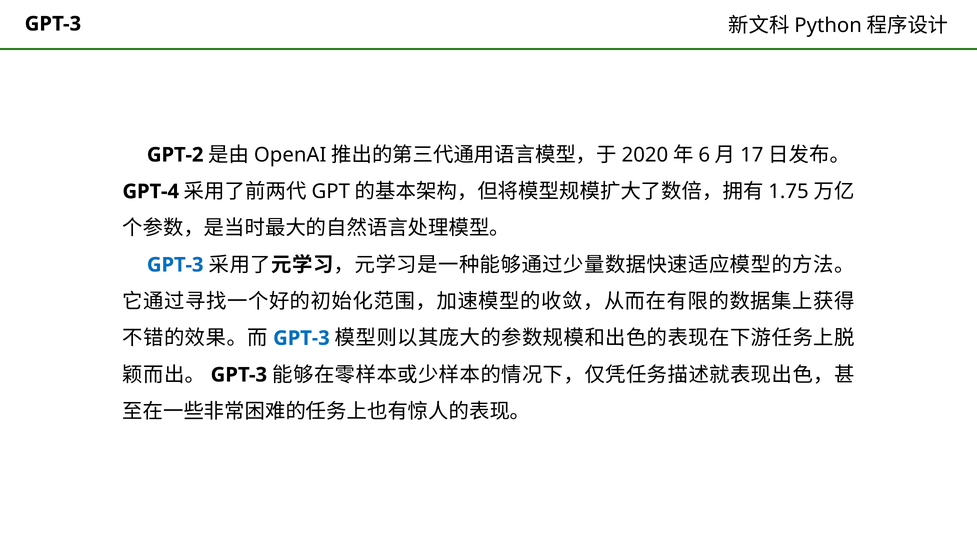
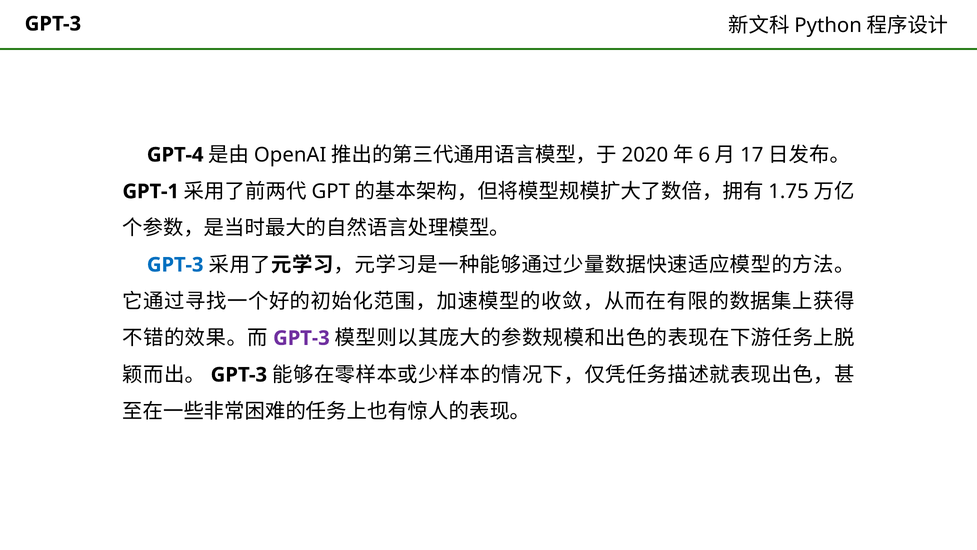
GPT-2: GPT-2 -> GPT-4 (175, 155)
GPT-4: GPT-4 -> GPT-1 (151, 191)
GPT-3 colour: blue -> purple (301, 338)
